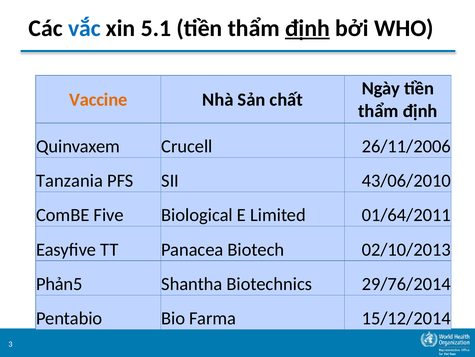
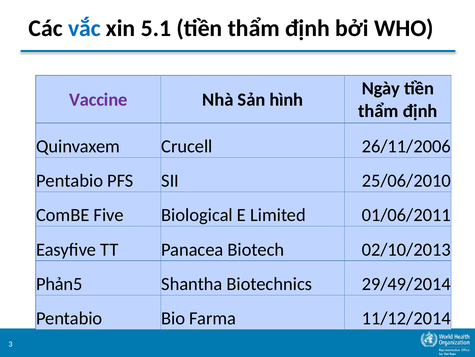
định underline: present -> none (307, 28)
Vaccine colour: orange -> purple (98, 99)
chất: chất -> hình (286, 99)
Tanzania: Tanzania -> Pentabio (70, 180)
43/06/2010: 43/06/2010 -> 25/06/2010 (406, 180)
01/64/2011: 01/64/2011 -> 01/06/2011 (406, 215)
29/76/2014: 29/76/2014 -> 29/49/2014 (406, 283)
15/12/2014: 15/12/2014 -> 11/12/2014 (406, 318)
